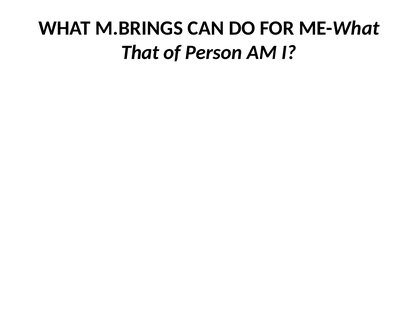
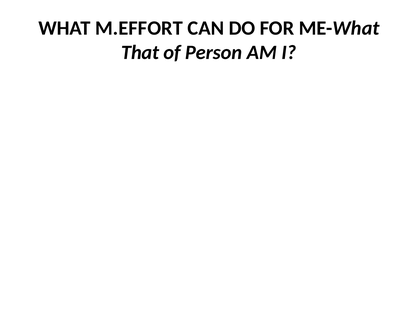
M.BRINGS: M.BRINGS -> M.EFFORT (139, 28)
